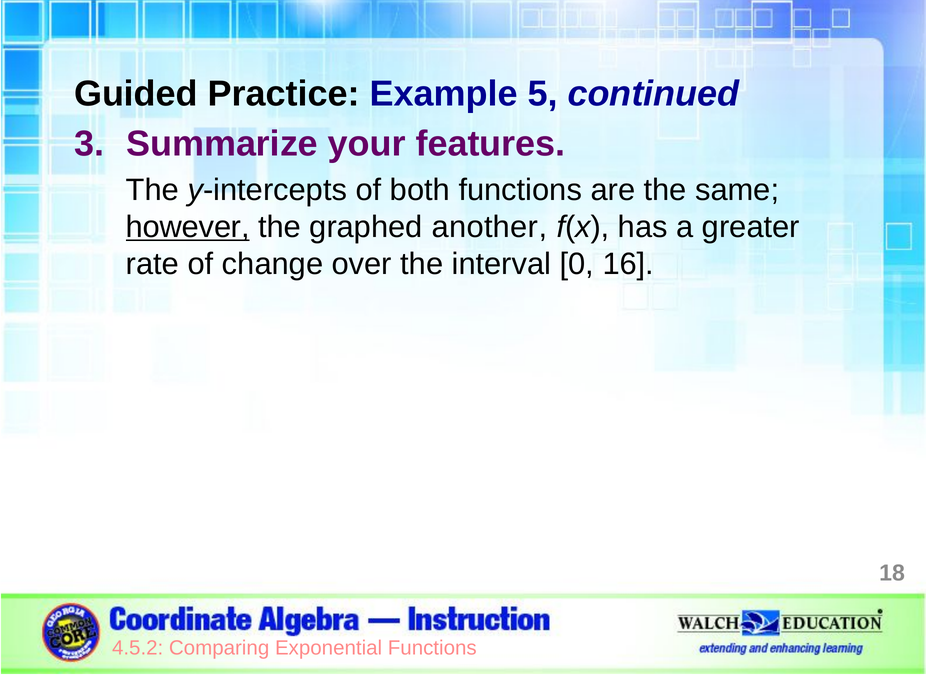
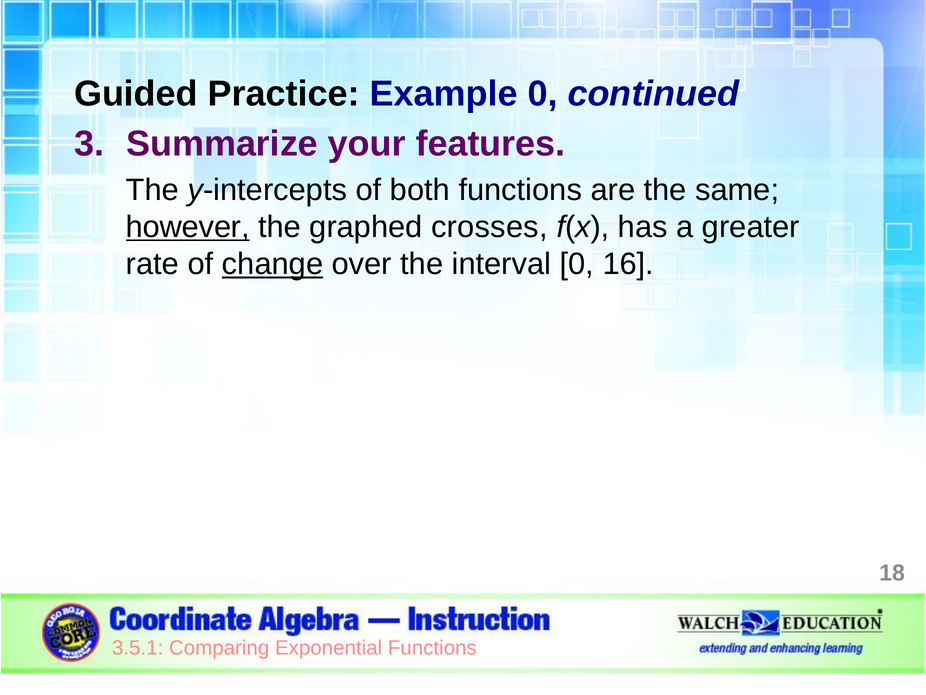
Example 5: 5 -> 0 (543, 94)
another: another -> crosses (489, 227)
change underline: none -> present (273, 264)
4.5.2: 4.5.2 -> 3.5.1 (138, 647)
